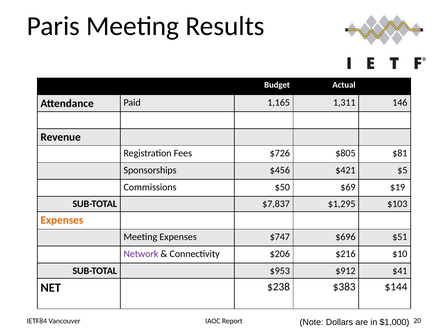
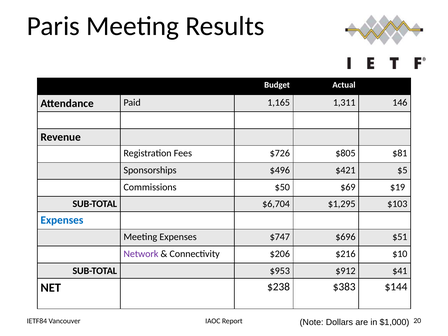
$456: $456 -> $496 (280, 170)
$7,837: $7,837 -> $6,704 (276, 204)
Expenses colour: orange -> blue (62, 220)
